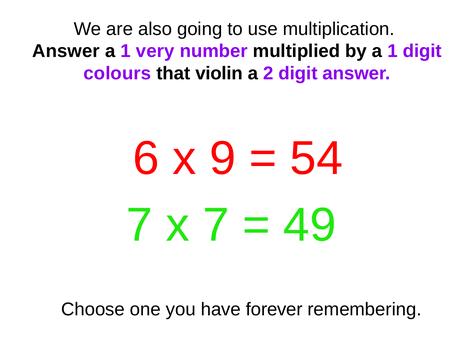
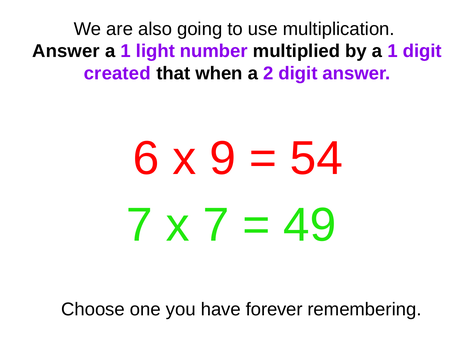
very: very -> light (155, 51)
colours: colours -> created (117, 73)
violin: violin -> when (219, 73)
